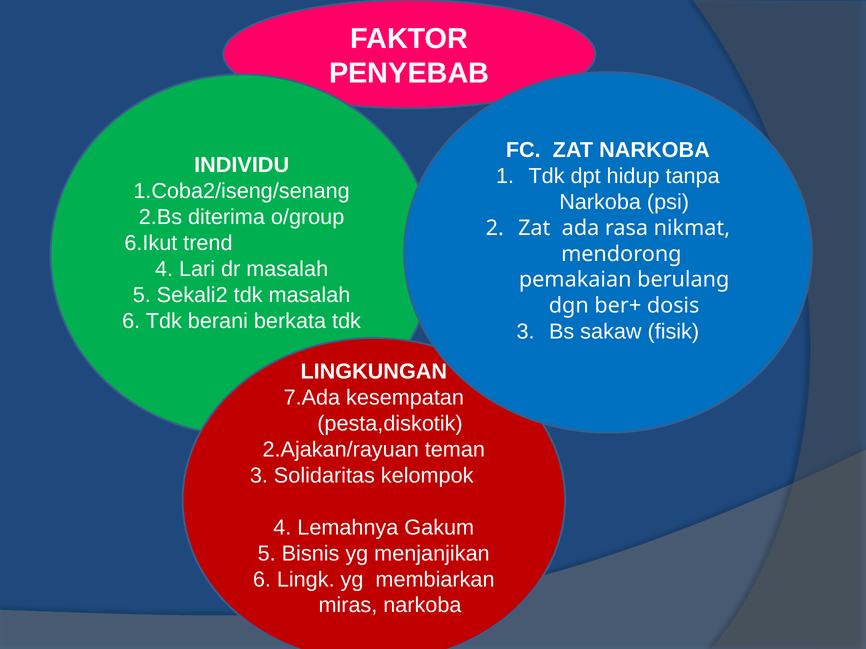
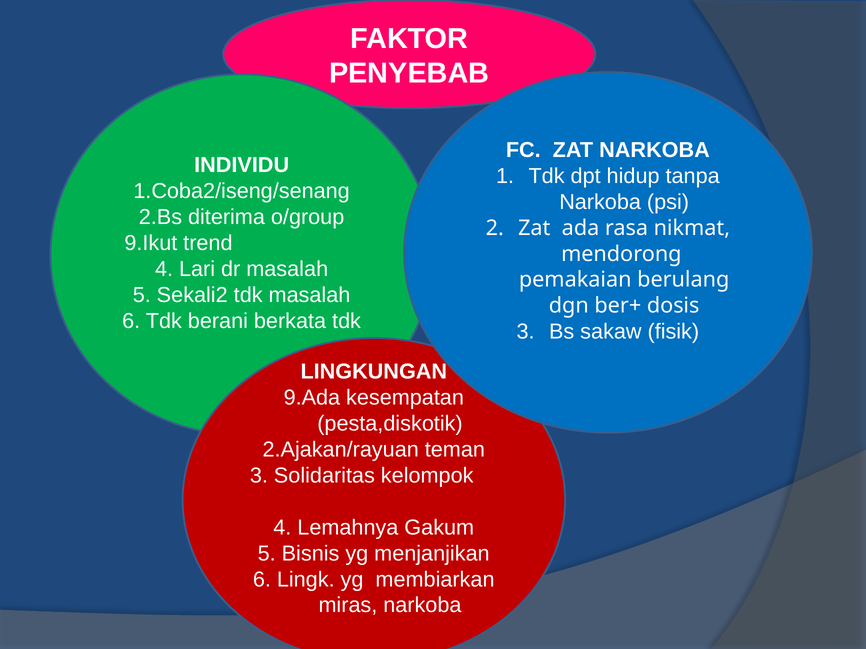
6.Ikut: 6.Ikut -> 9.Ikut (151, 243)
7.Ada: 7.Ada -> 9.Ada (312, 398)
